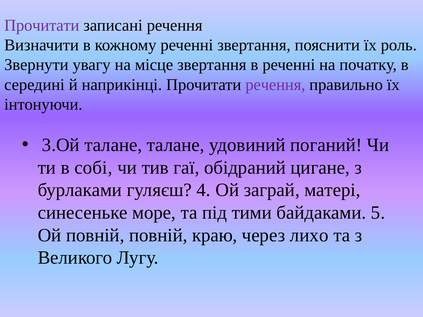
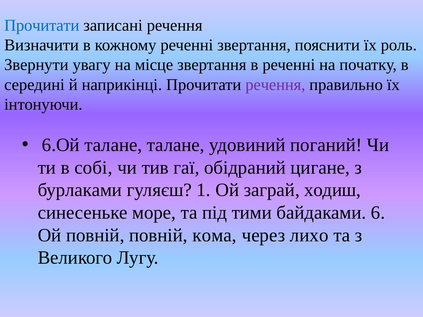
Прочитати colour: purple -> blue (42, 25)
3.Ой: 3.Ой -> 6.Ой (61, 145)
4: 4 -> 1 (204, 190)
матері: матері -> ходиш (333, 190)
5: 5 -> 6 (378, 213)
краю: краю -> кома (215, 235)
